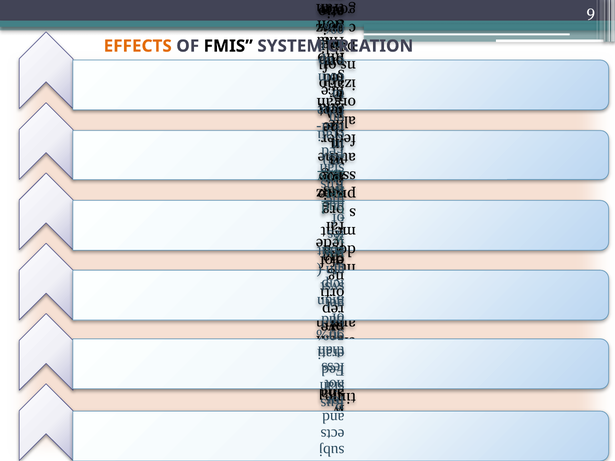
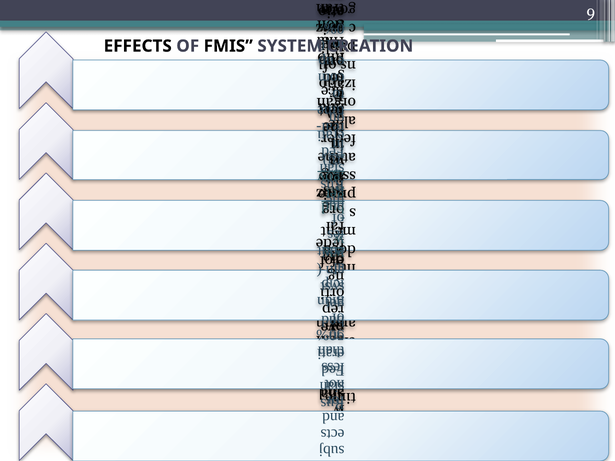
EFFECTS colour: orange -> black (138, 46)
